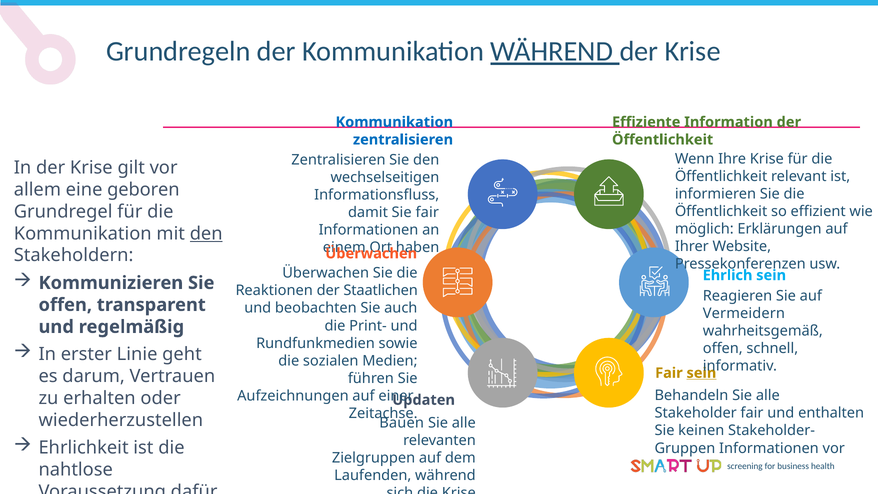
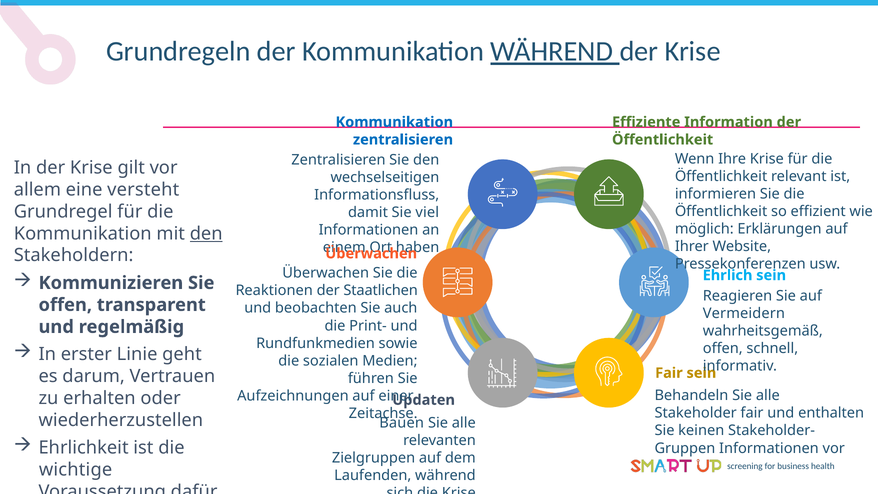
geboren: geboren -> versteht (143, 190)
Sie fair: fair -> viel (427, 213)
sein underline: present -> none (701, 373)
nahtlose: nahtlose -> wichtige (76, 470)
